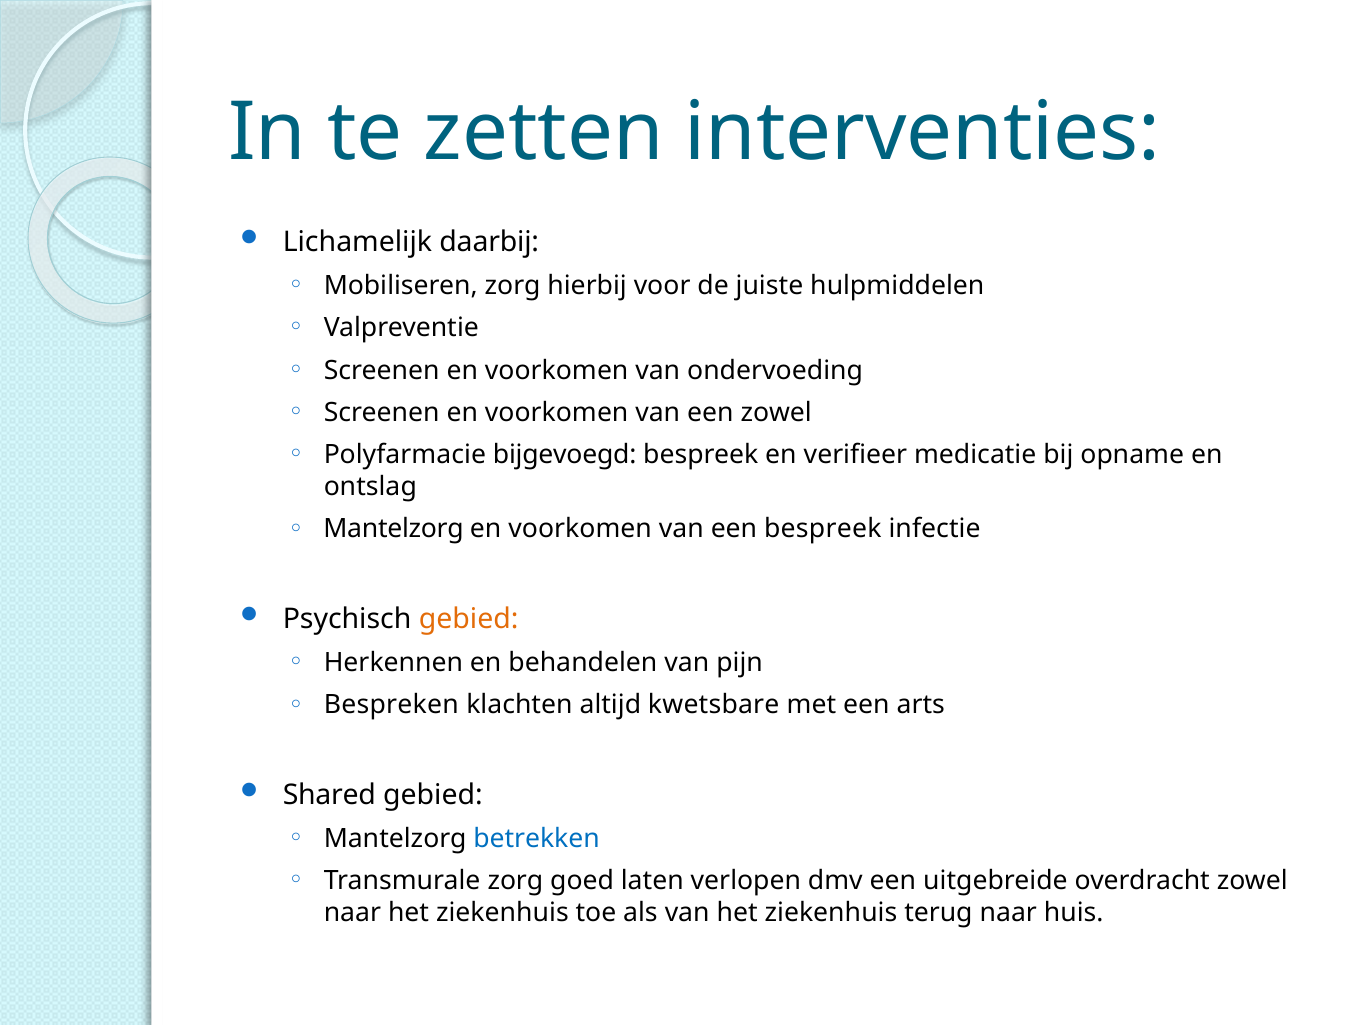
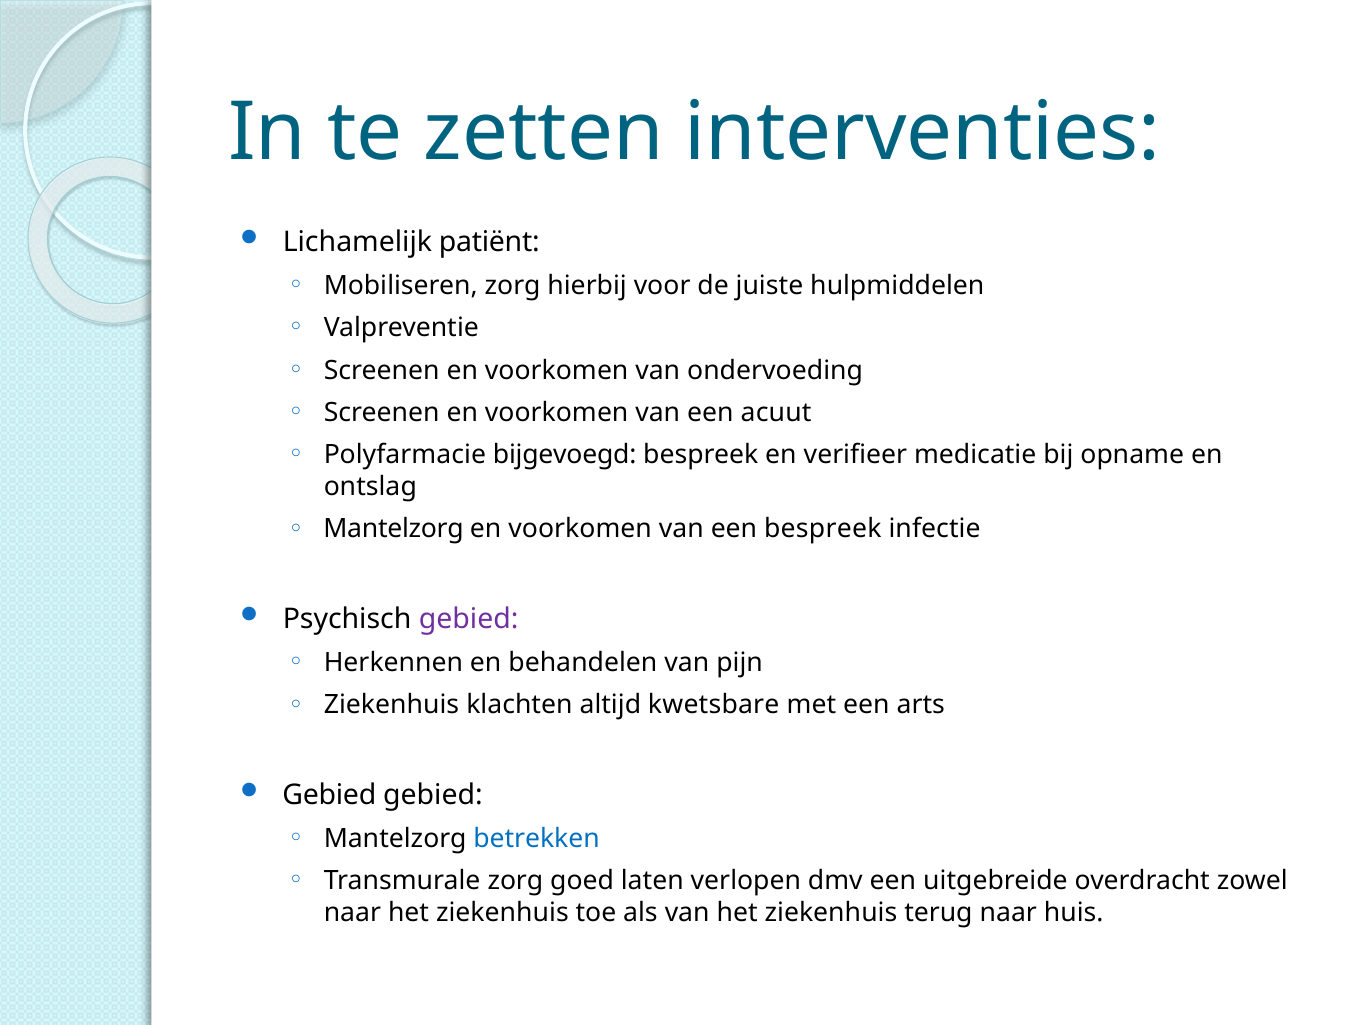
daarbij: daarbij -> patiënt (489, 242)
een zowel: zowel -> acuut (776, 413)
gebied colour: orange -> purple (469, 619)
Bespreken: Bespreken -> Ziekenhuis (391, 705)
Shared: Shared -> Gebied (329, 795)
